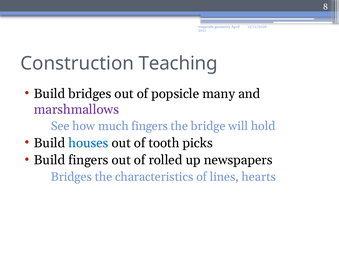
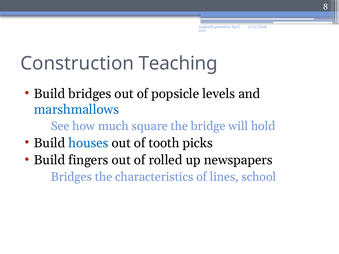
many: many -> levels (219, 94)
marshmallows colour: purple -> blue (76, 110)
much fingers: fingers -> square (150, 126)
hearts: hearts -> school (259, 177)
